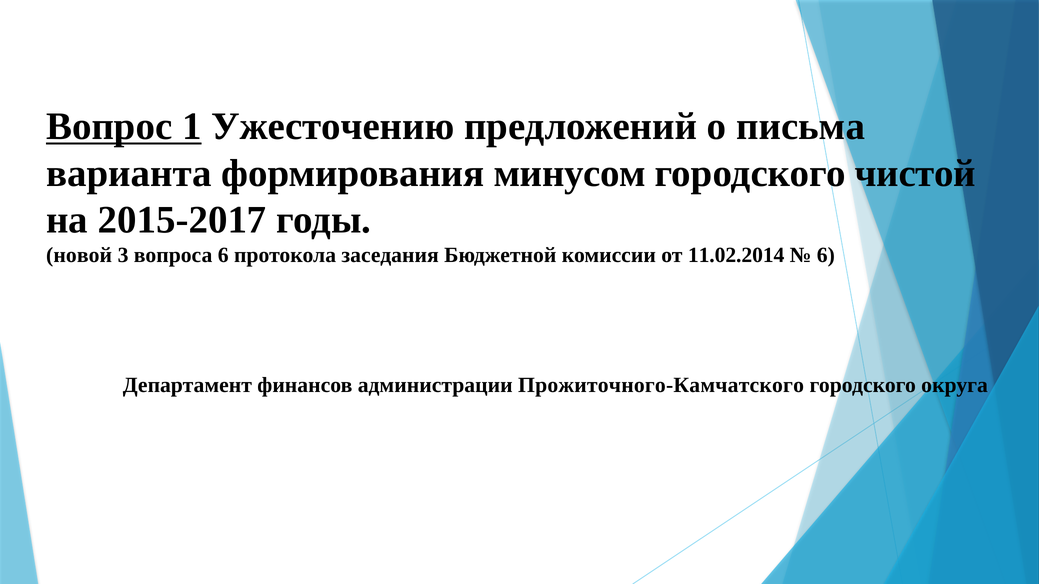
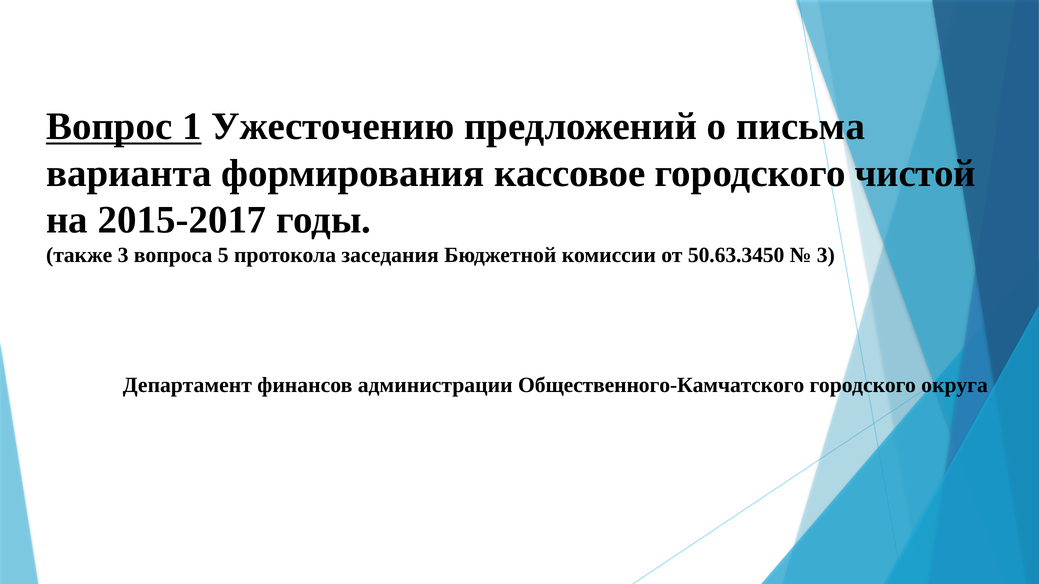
минусом: минусом -> кассовое (570, 173)
новой: новой -> также (79, 255)
вопроса 6: 6 -> 5 (223, 255)
11.02.2014: 11.02.2014 -> 50.63.3450 (736, 255)
6: 6 -> 3 (826, 255)
Прожиточного-Камчатского: Прожиточного-Камчатского -> Общественного-Камчатского (661, 385)
